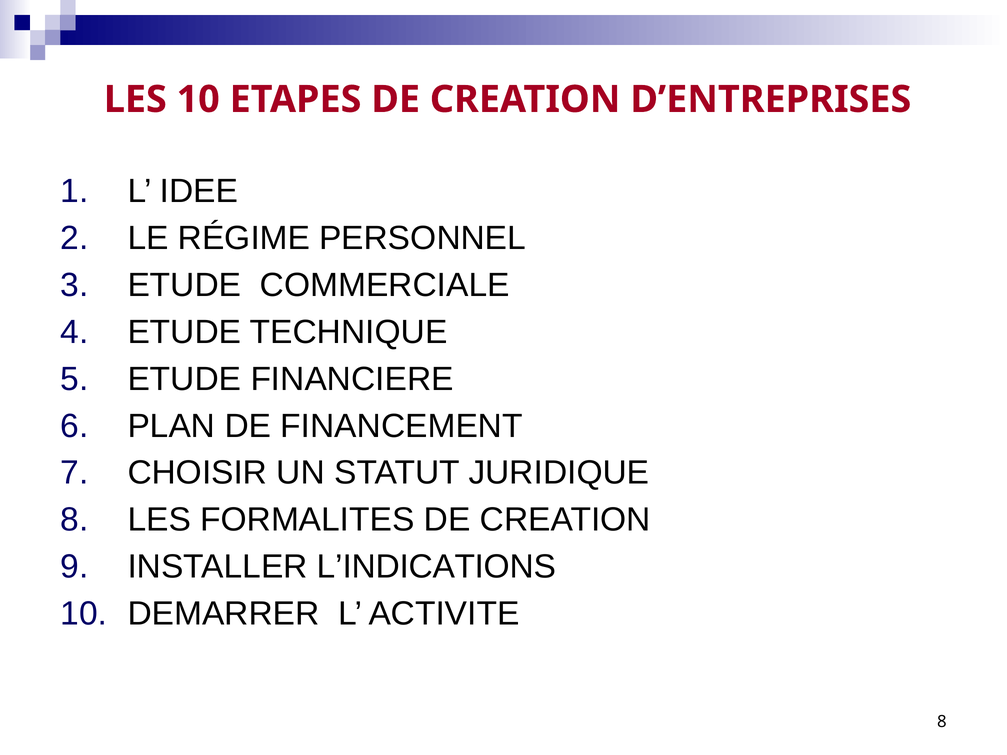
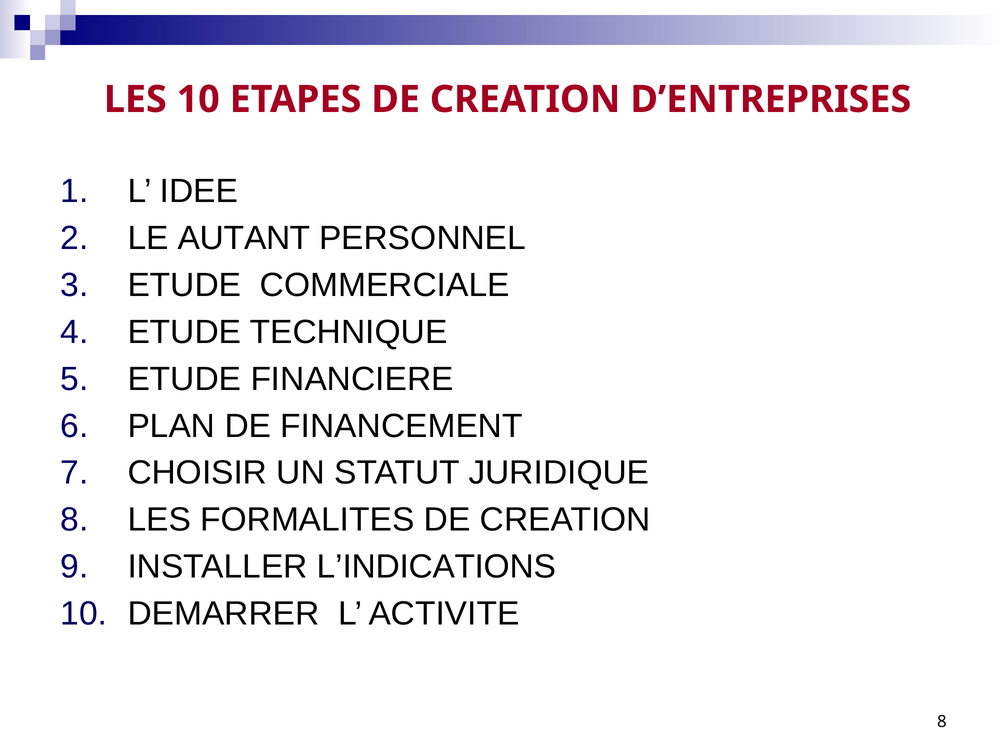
RÉGIME: RÉGIME -> AUTANT (244, 238)
